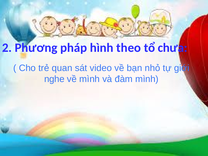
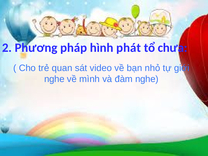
theo: theo -> phát (129, 48)
đàm mình: mình -> nghe (147, 79)
